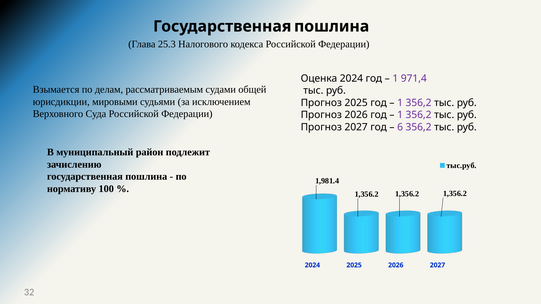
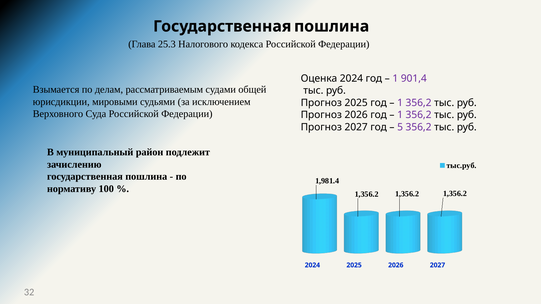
971,4: 971,4 -> 901,4 (414, 79)
6: 6 -> 5 (400, 127)
